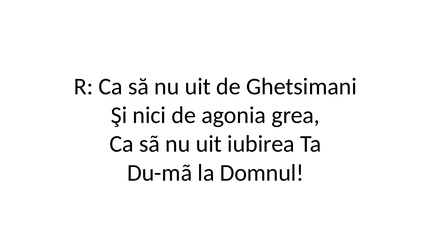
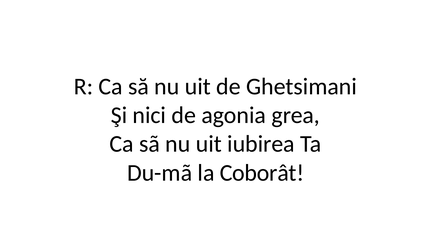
Domnul: Domnul -> Coborât (262, 172)
